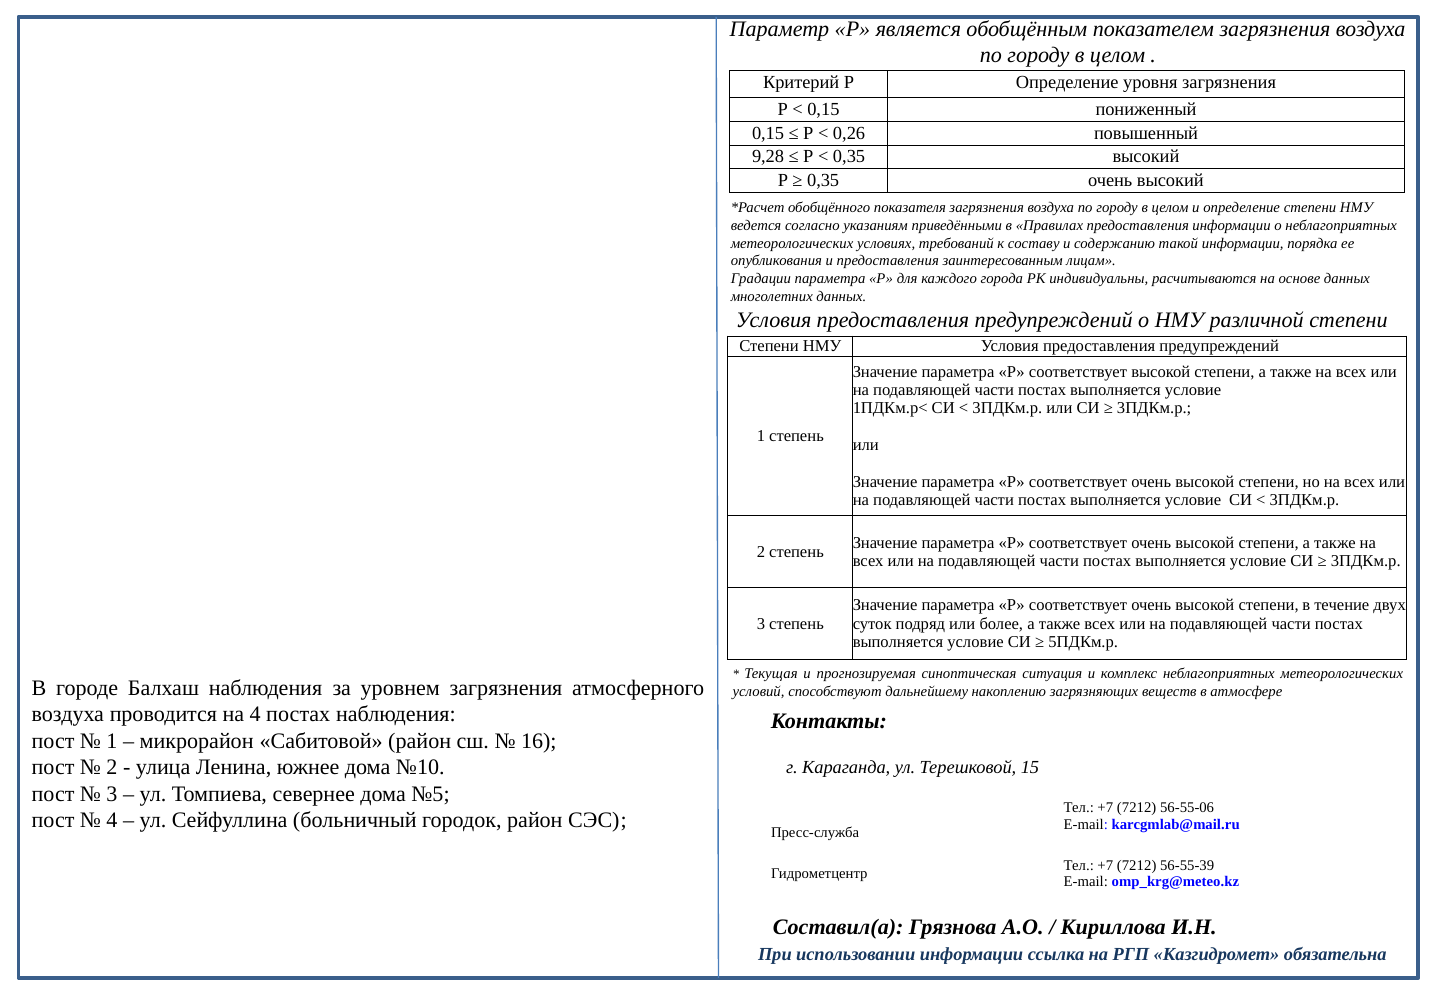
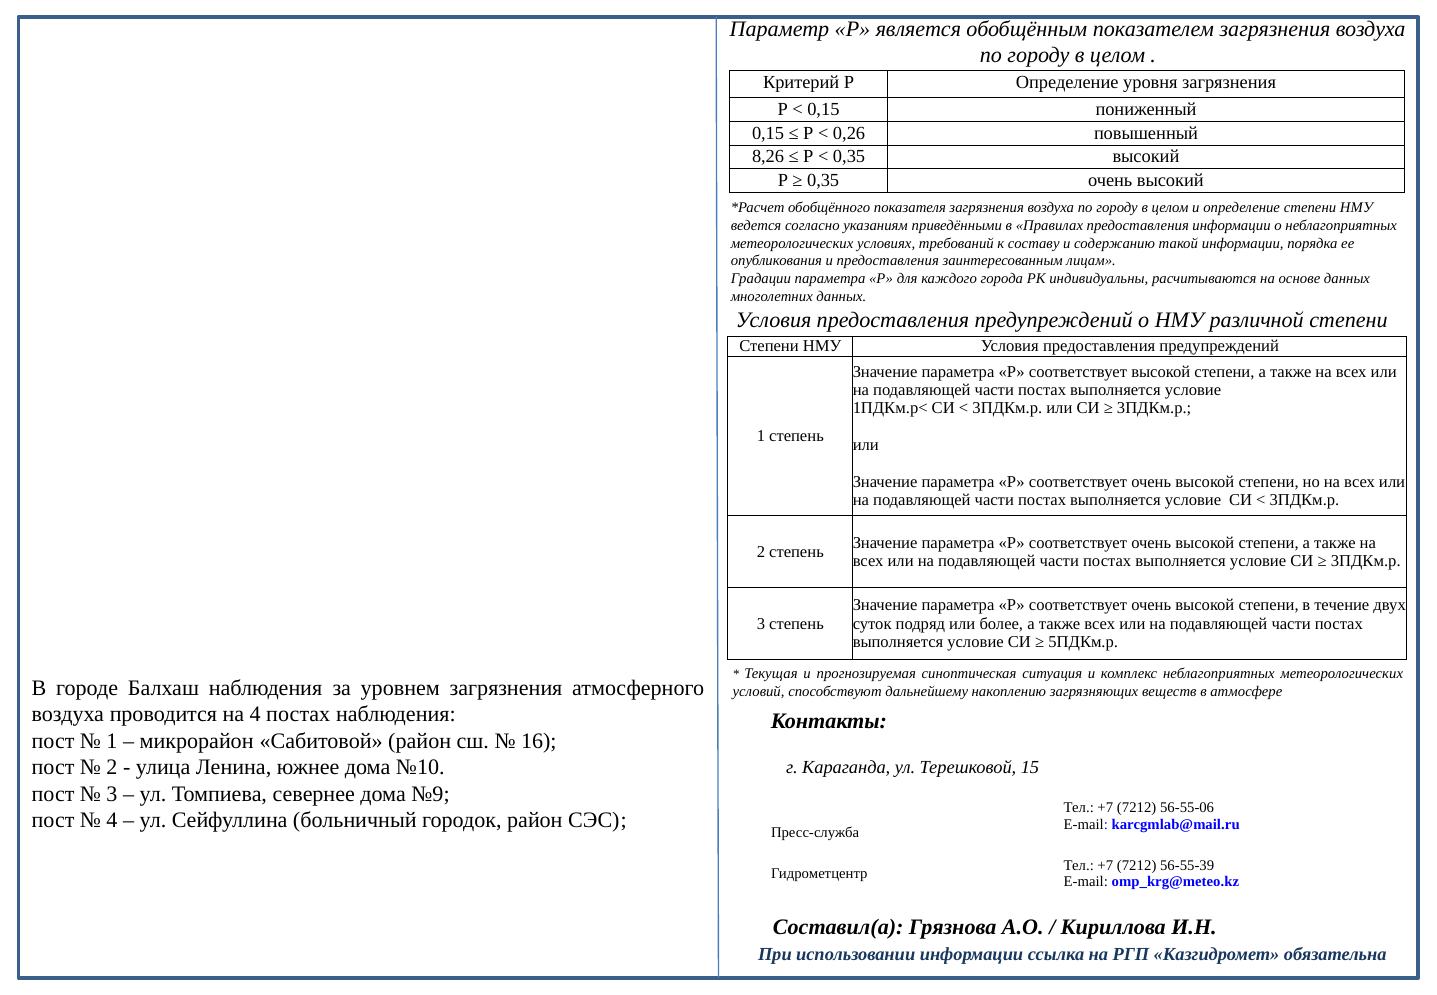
9,28: 9,28 -> 8,26 (768, 157)
№5: №5 -> №9 (430, 794)
